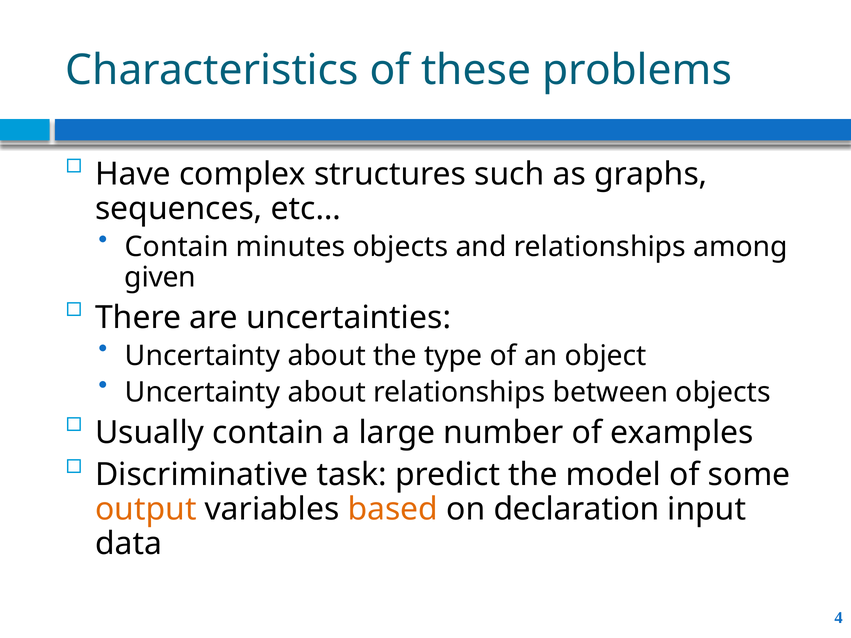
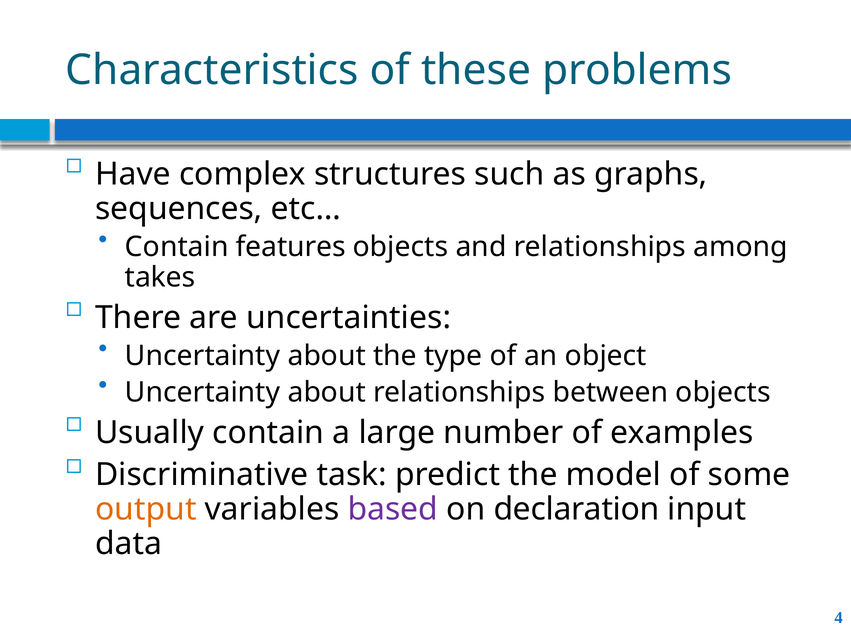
minutes: minutes -> features (291, 247)
given: given -> takes (160, 278)
based colour: orange -> purple (393, 509)
